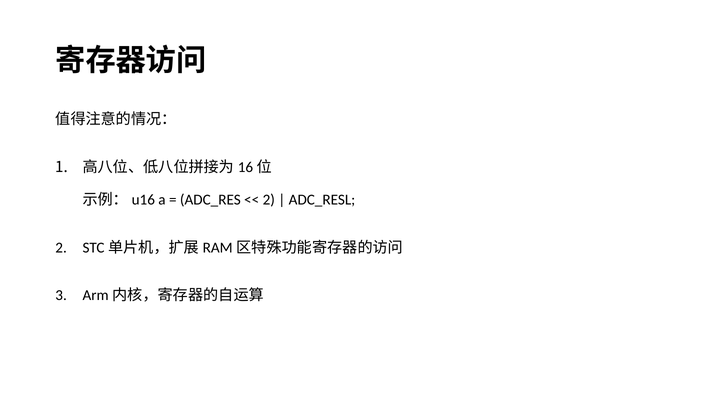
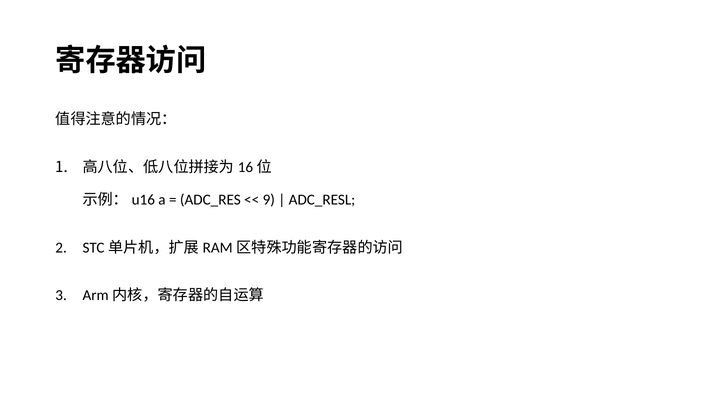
2: 2 -> 9 (269, 200)
